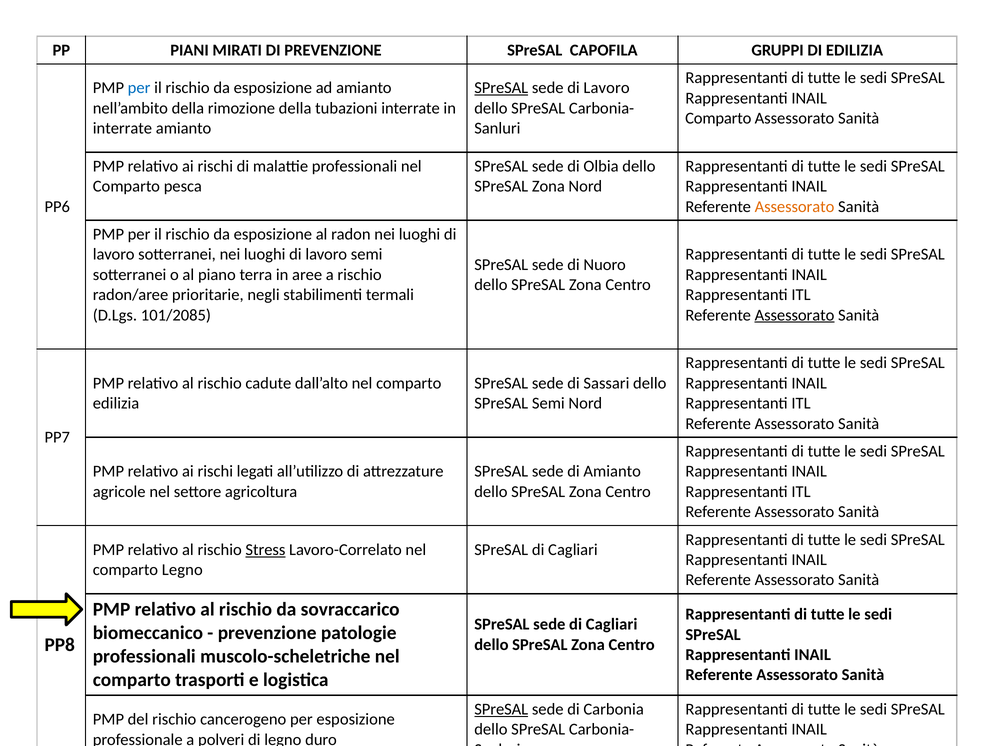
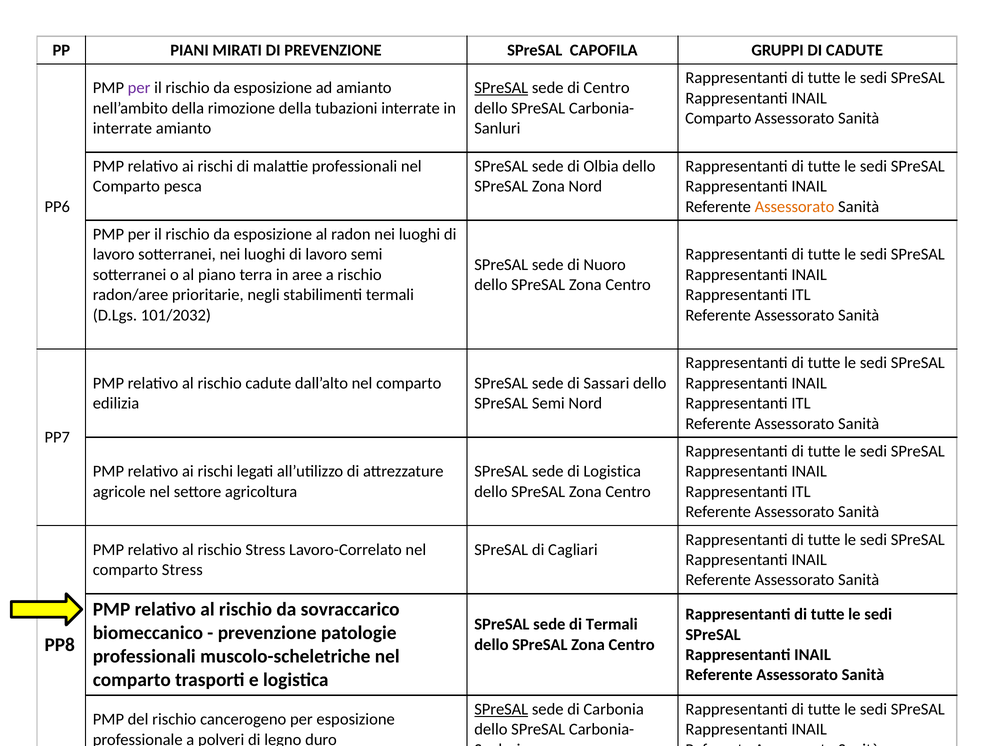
DI EDILIZIA: EDILIZIA -> CADUTE (854, 50)
per colour: blue -> purple (139, 88)
sede di Lavoro: Lavoro -> Centro (607, 88)
101/2085: 101/2085 -> 101/2032 (176, 315)
Assessorato underline: present -> none (795, 315)
di Amianto: Amianto -> Logistica (612, 471)
Stress underline: present -> none (265, 549)
comparto Legno: Legno -> Stress (182, 570)
sede di Cagliari: Cagliari -> Termali (612, 624)
